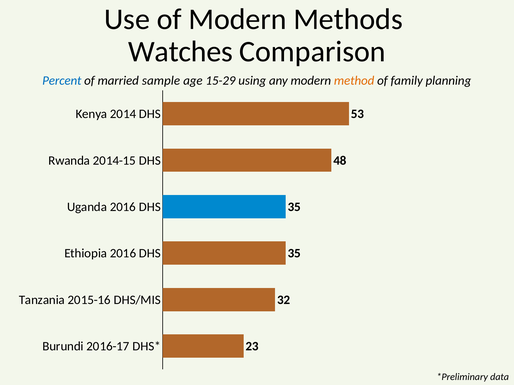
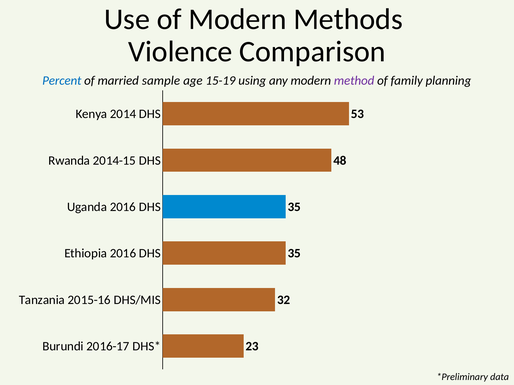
Watches: Watches -> Violence (180, 52)
15-29: 15-29 -> 15-19 (221, 81)
method colour: orange -> purple (354, 81)
